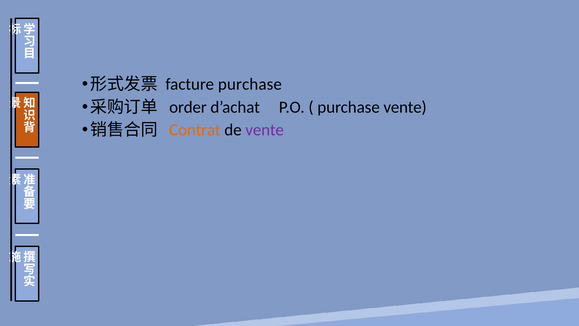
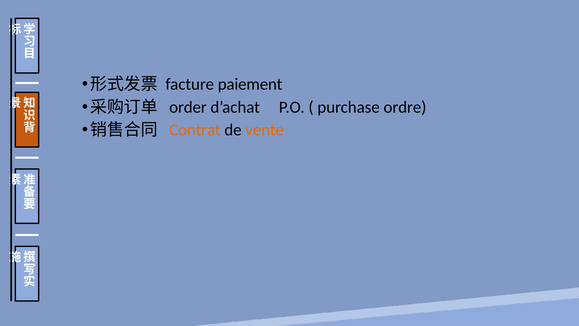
facture purchase: purchase -> paiement (250, 84)
purchase vente: vente -> ordre (405, 107)
vente colour: purple -> orange (265, 130)
